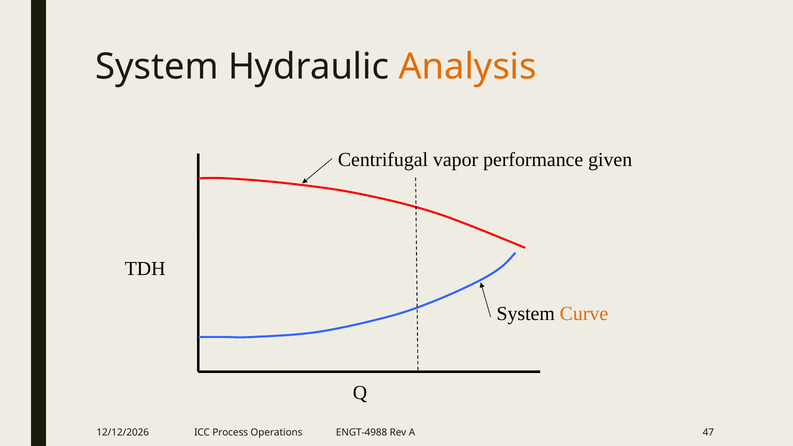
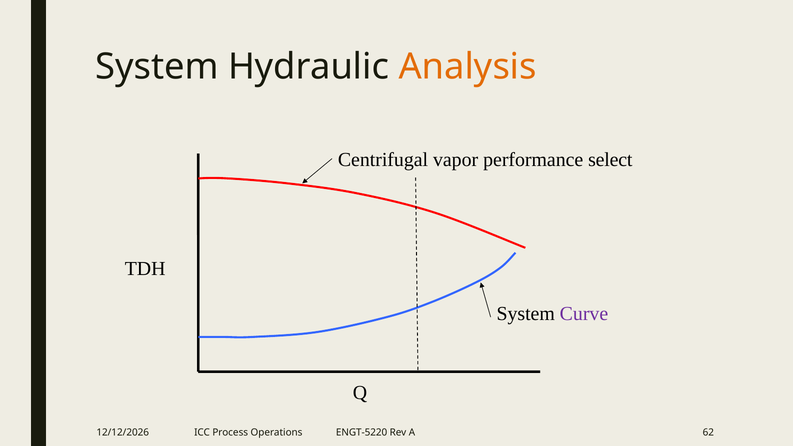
given: given -> select (610, 160)
Curve colour: orange -> purple (584, 314)
ENGT-4988: ENGT-4988 -> ENGT-5220 (362, 433)
47: 47 -> 62 (708, 433)
